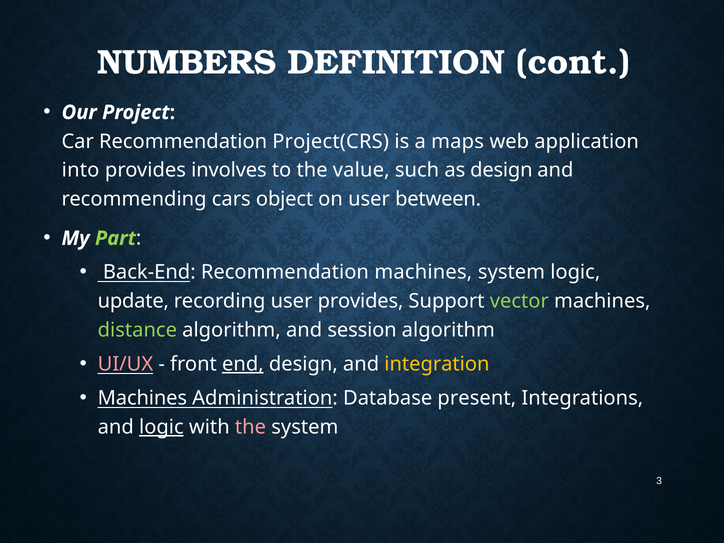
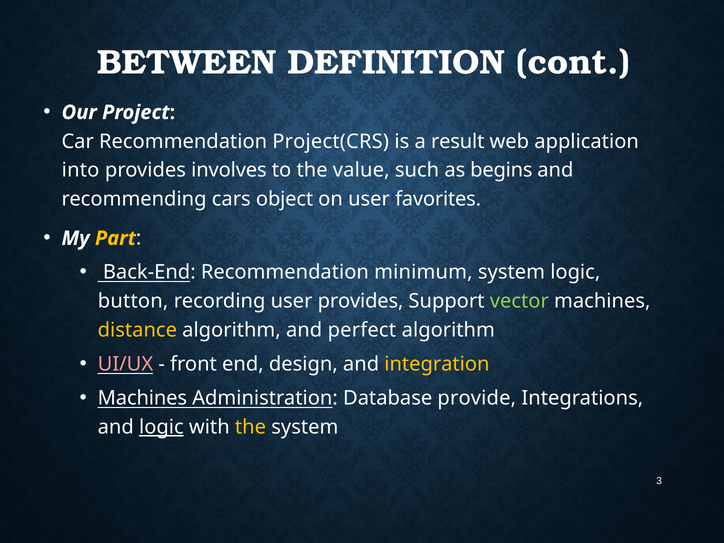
NUMBERS: NUMBERS -> BETWEEN (187, 63)
maps: maps -> result (458, 141)
as design: design -> begins (501, 170)
between: between -> favorites (438, 199)
Part colour: light green -> yellow (115, 238)
Recommendation machines: machines -> minimum (423, 272)
update: update -> button (133, 301)
distance colour: light green -> yellow (137, 330)
session: session -> perfect (362, 330)
end underline: present -> none (243, 364)
present: present -> provide (477, 398)
the colour: pink -> yellow (250, 427)
